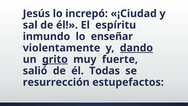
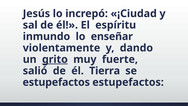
dando underline: present -> none (136, 48)
Todas: Todas -> Tierra (105, 71)
resurrección: resurrección -> estupefactos (56, 82)
